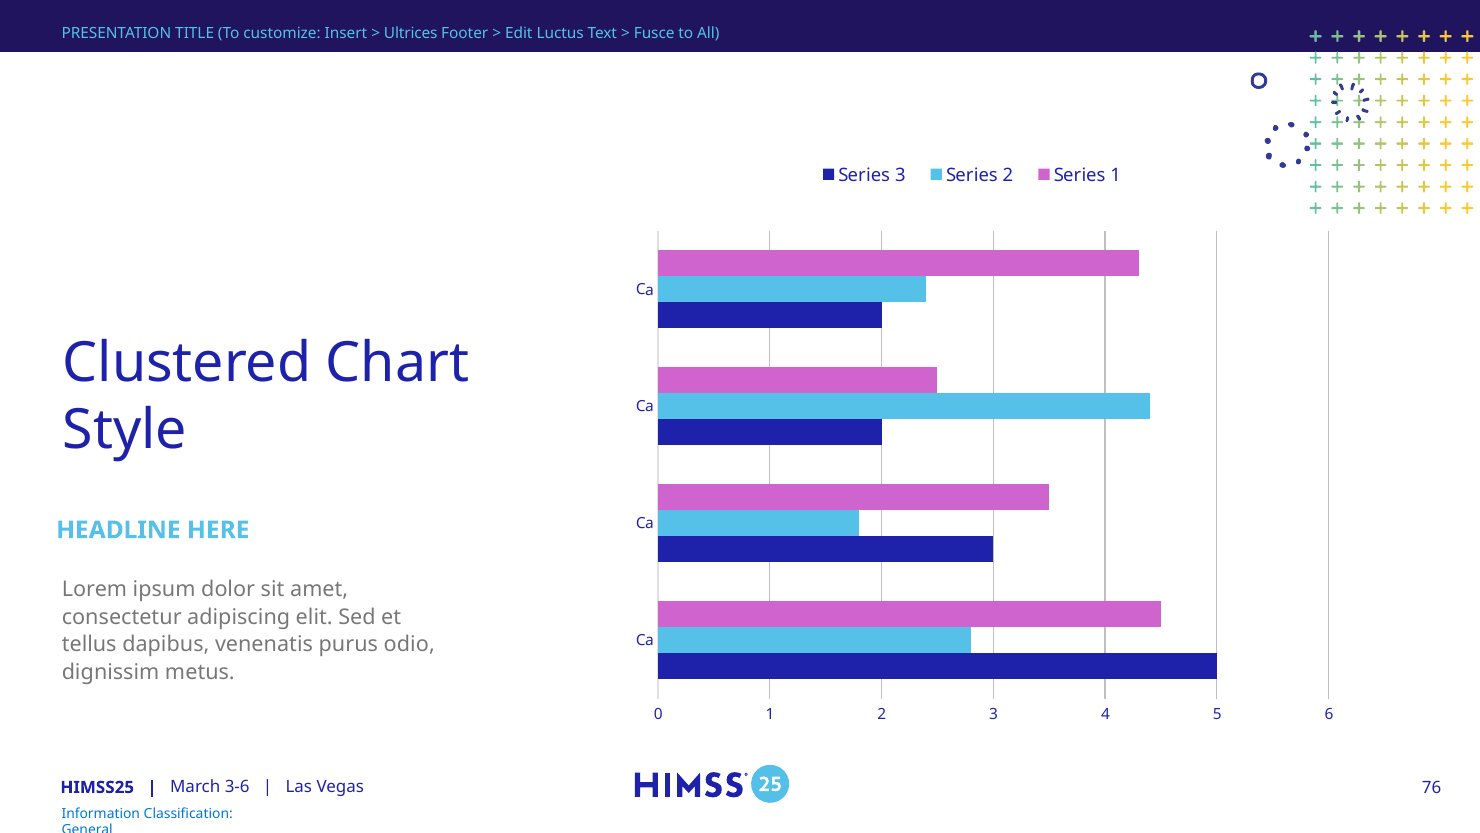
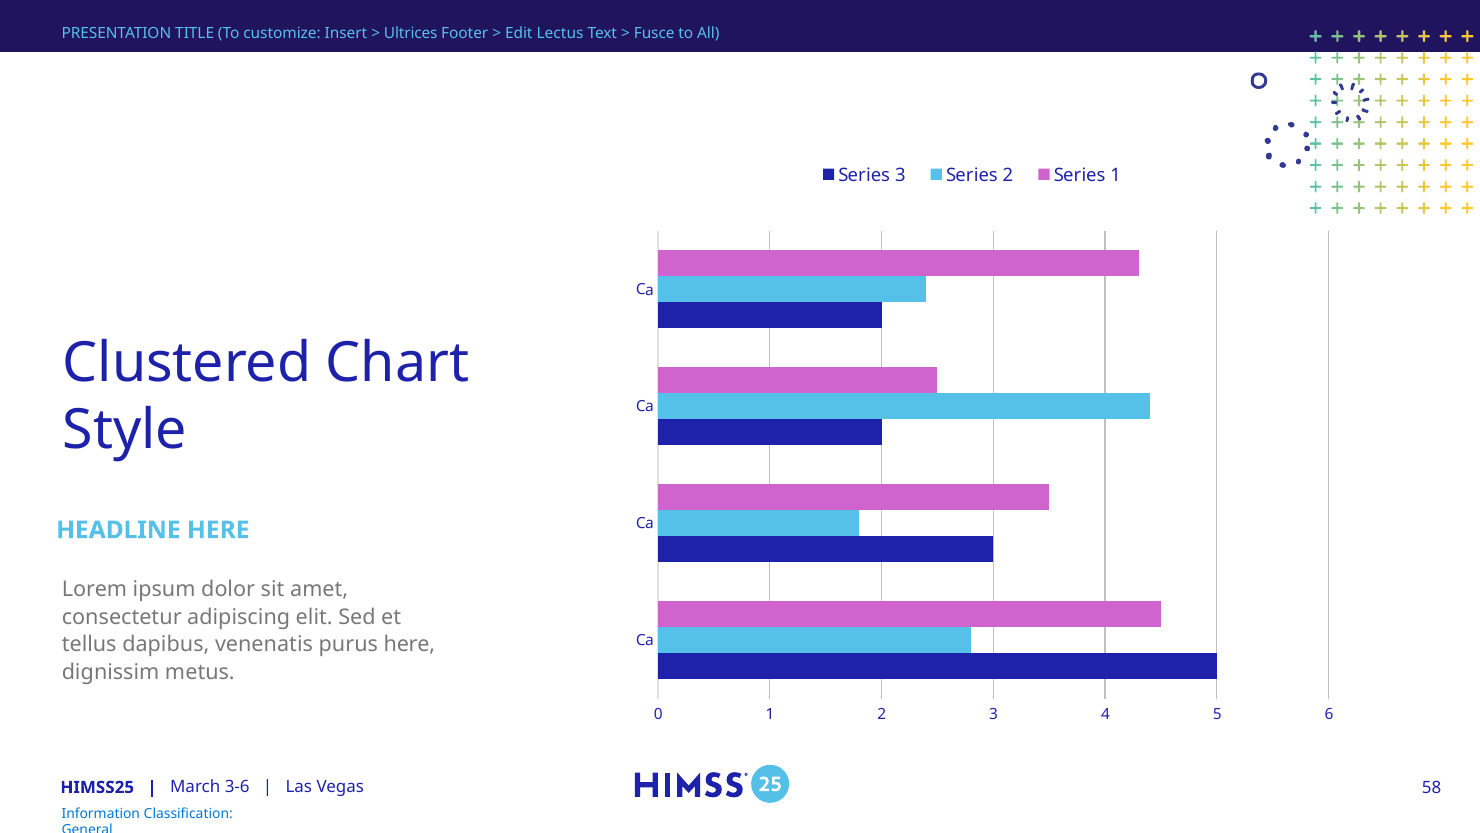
Luctus: Luctus -> Lectus (560, 33)
purus odio: odio -> here (409, 644)
76: 76 -> 58 (1432, 787)
